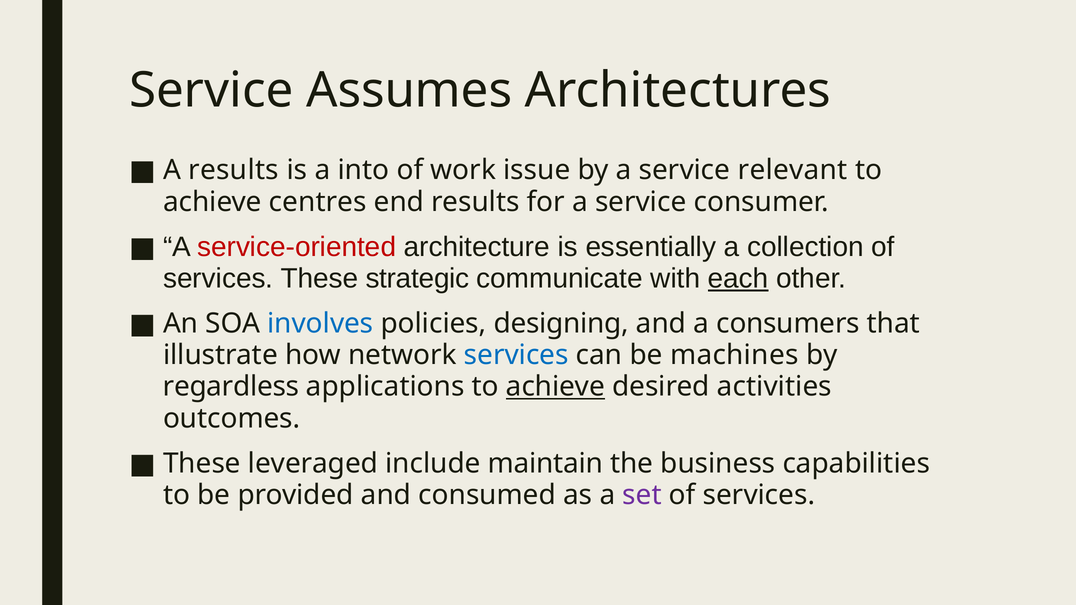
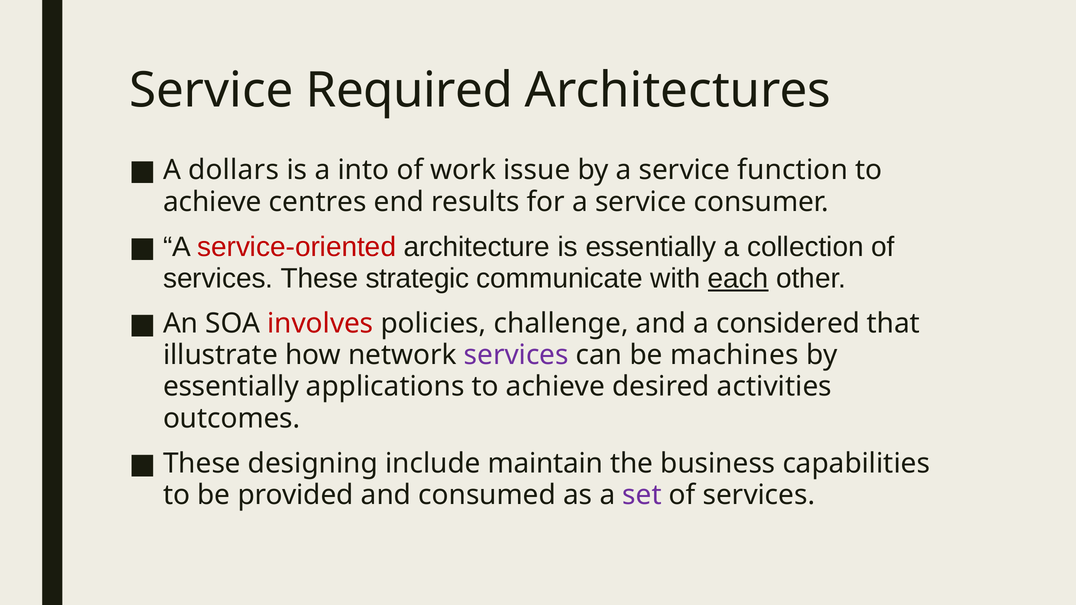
Assumes: Assumes -> Required (409, 90)
A results: results -> dollars (234, 170)
relevant: relevant -> function (793, 170)
involves colour: blue -> red (320, 324)
designing: designing -> challenge (561, 324)
consumers: consumers -> considered (788, 324)
services colour: blue -> purple (516, 355)
regardless: regardless -> essentially (231, 387)
achieve underline: present -> none (555, 387)
leveraged: leveraged -> designing (313, 464)
